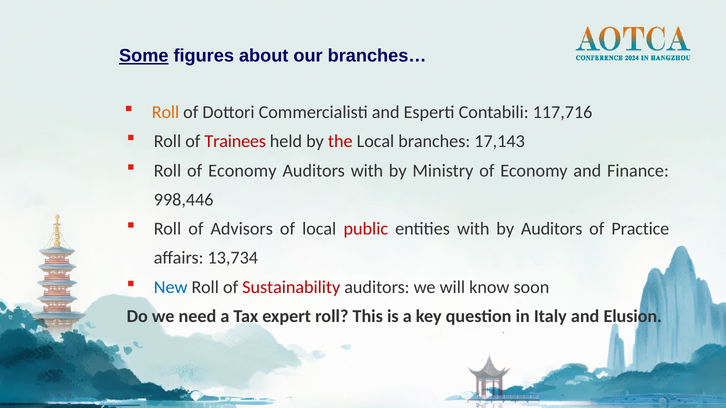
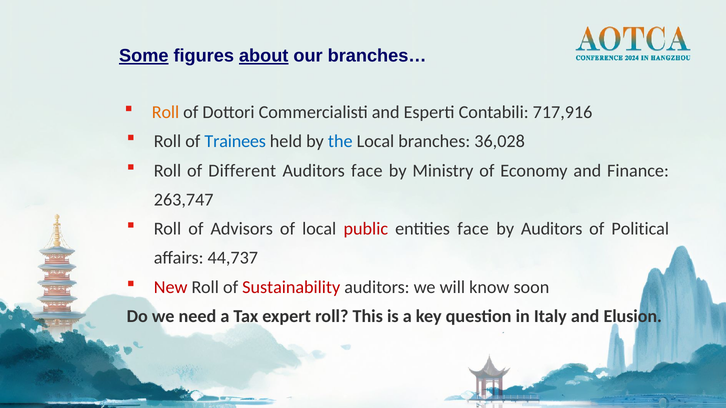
about underline: none -> present (264, 56)
117,716: 117,716 -> 717,916 (563, 112)
Trainees colour: red -> blue (235, 142)
the colour: red -> blue (340, 142)
17,143: 17,143 -> 36,028 (500, 142)
Roll of Economy: Economy -> Different (242, 171)
Auditors with: with -> face (367, 171)
998,446: 998,446 -> 263,747 (184, 200)
entities with: with -> face (473, 229)
Practice: Practice -> Political (640, 229)
13,734: 13,734 -> 44,737 (233, 258)
New colour: blue -> red (171, 287)
